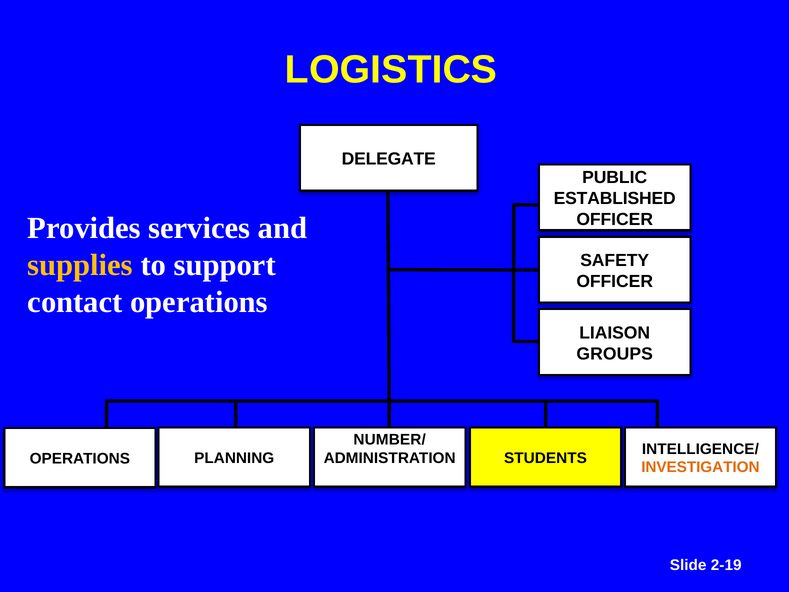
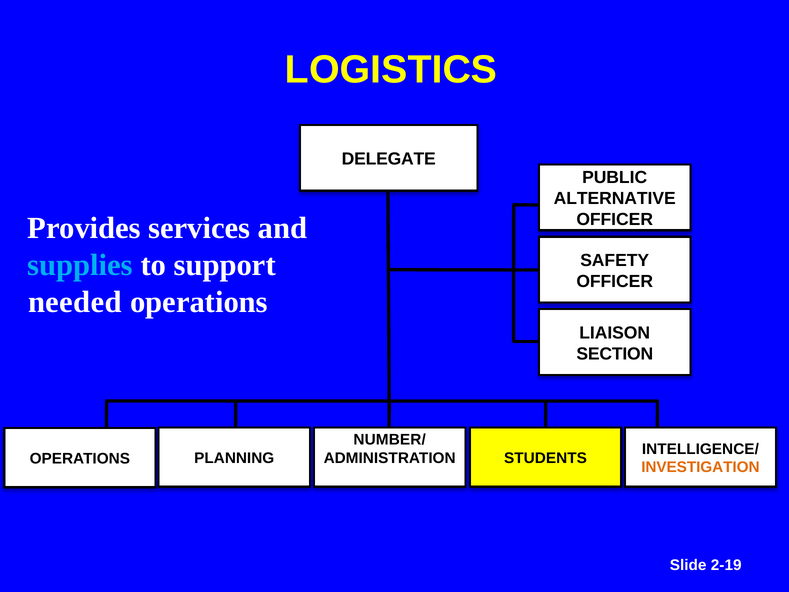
ESTABLISHED: ESTABLISHED -> ALTERNATIVE (615, 198)
supplies colour: yellow -> light blue (80, 265)
contact: contact -> needed (75, 302)
GROUPS: GROUPS -> SECTION (615, 354)
